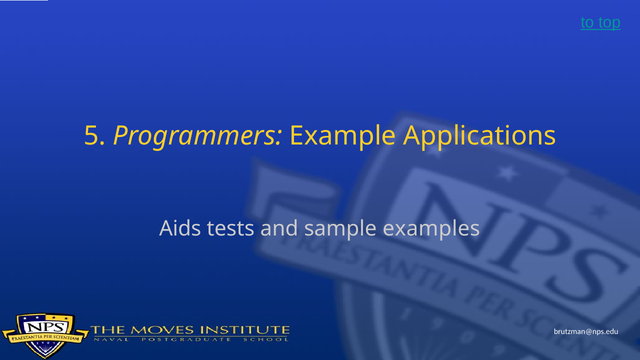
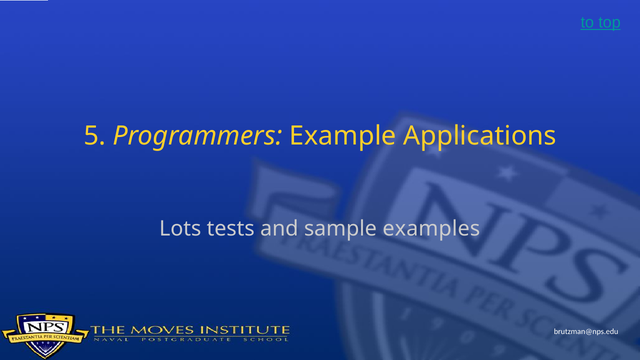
Aids: Aids -> Lots (180, 229)
